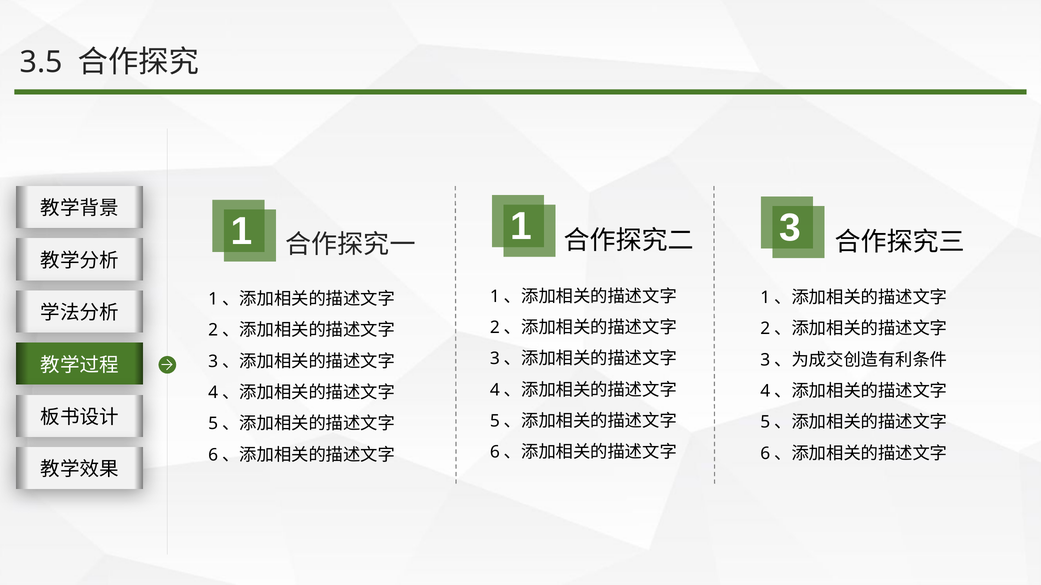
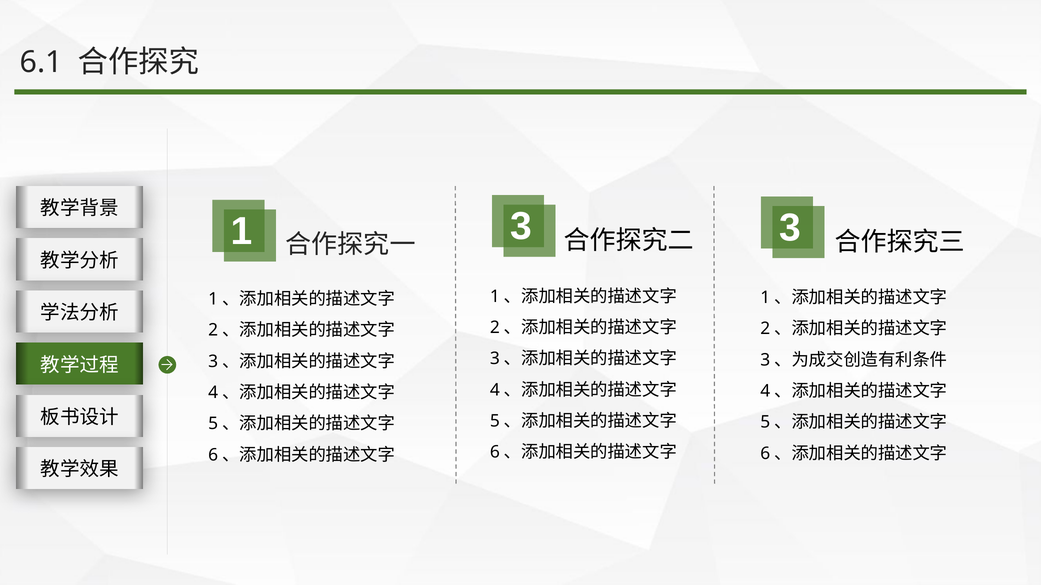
3.5: 3.5 -> 6.1 (41, 62)
1 1: 1 -> 3 (521, 227)
